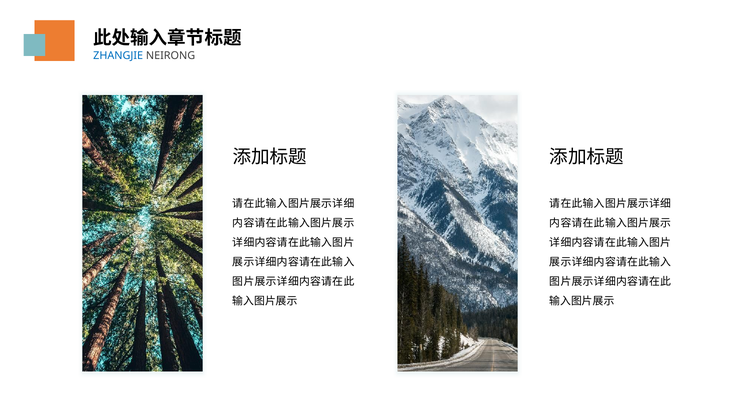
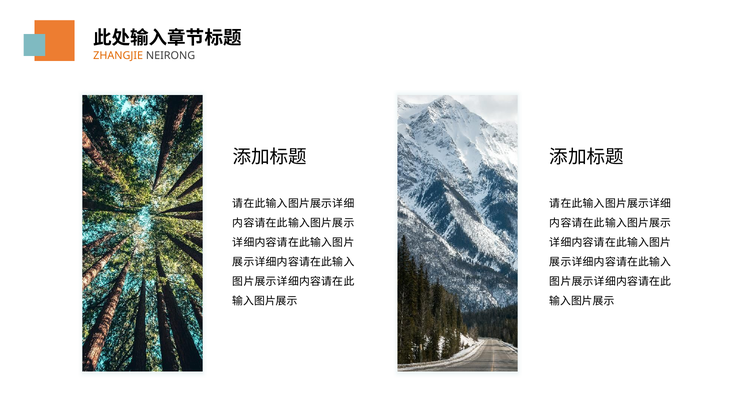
ZHANGJIE colour: blue -> orange (118, 56)
